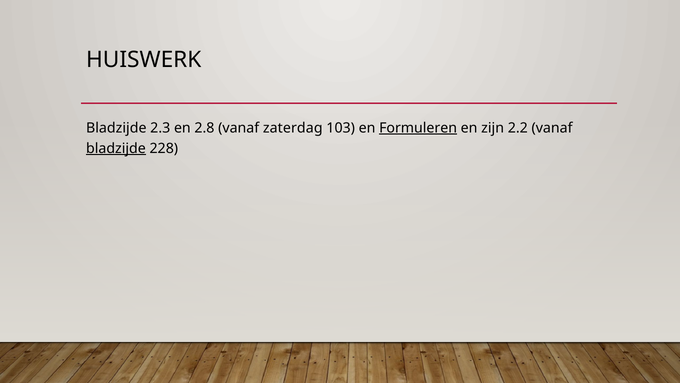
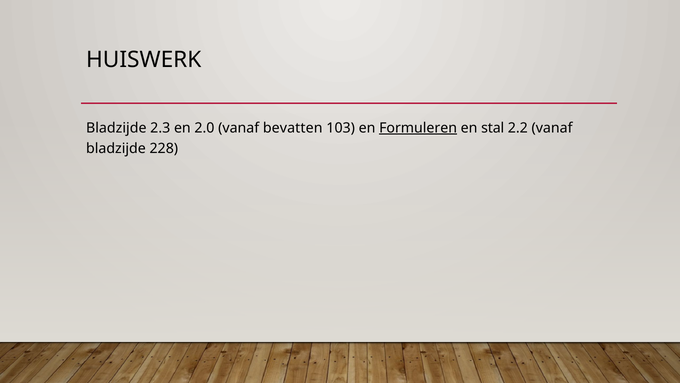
2.8: 2.8 -> 2.0 (204, 128)
zaterdag: zaterdag -> bevatten (293, 128)
zijn: zijn -> stal (493, 128)
bladzijde underline: present -> none (116, 148)
